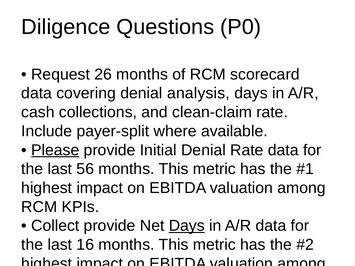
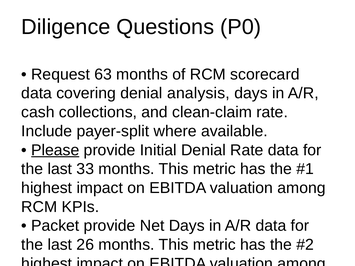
26: 26 -> 63 (103, 74)
56: 56 -> 33 (85, 169)
Collect: Collect -> Packet (55, 226)
Days underline: present -> none (187, 226)
16: 16 -> 26 (85, 245)
